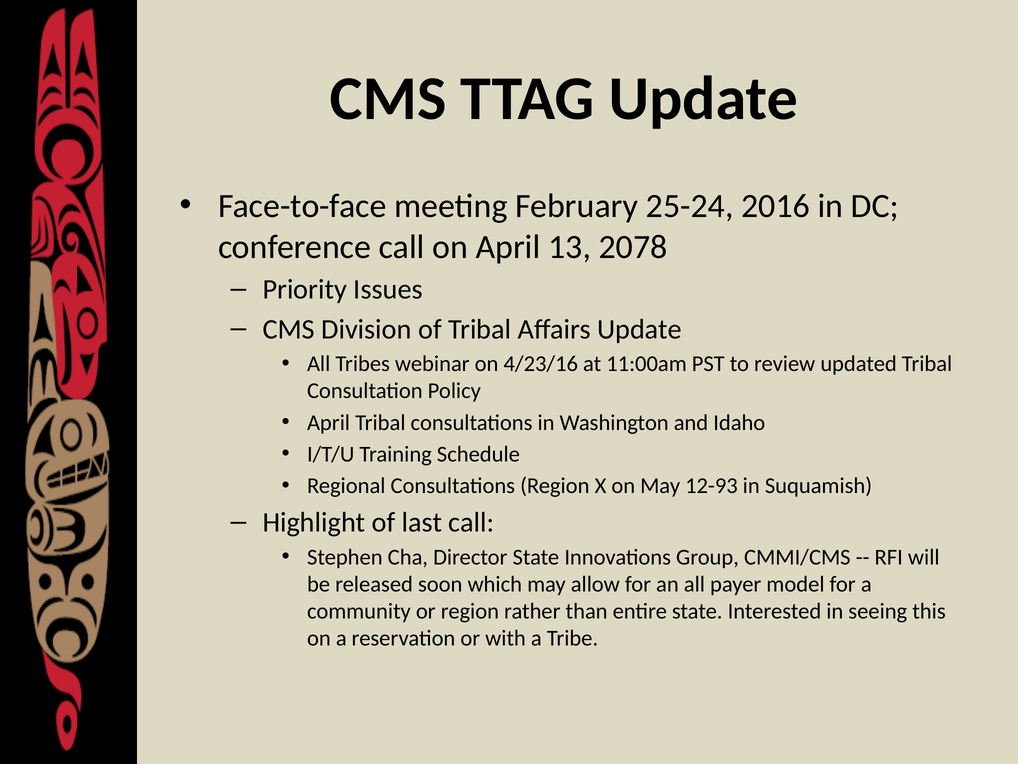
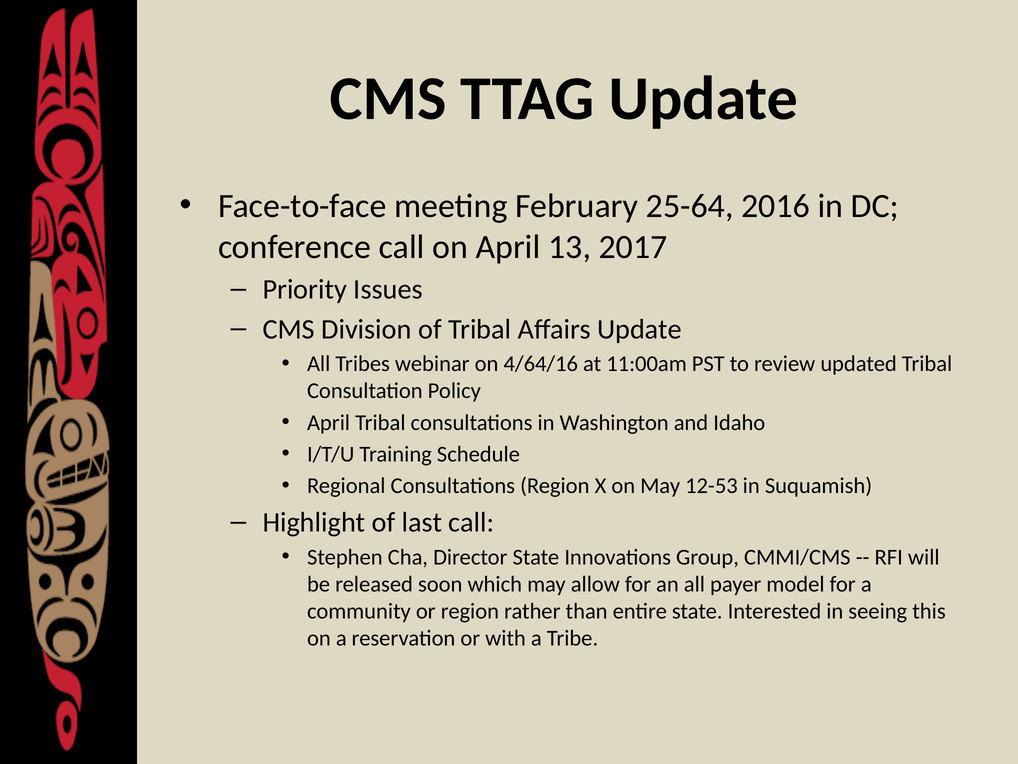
25-24: 25-24 -> 25-64 (690, 206)
2078: 2078 -> 2017 (633, 247)
4/23/16: 4/23/16 -> 4/64/16 (541, 364)
12-93: 12-93 -> 12-53 (711, 486)
